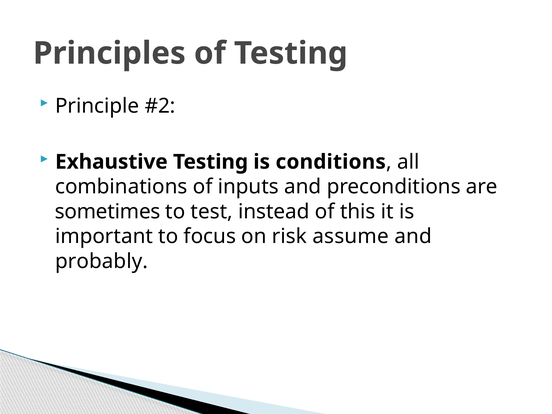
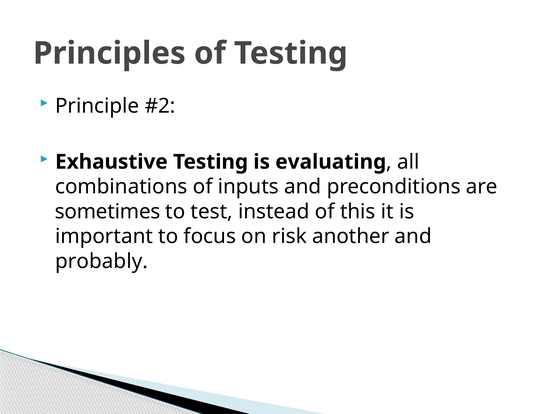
conditions: conditions -> evaluating (331, 162)
assume: assume -> another (351, 236)
